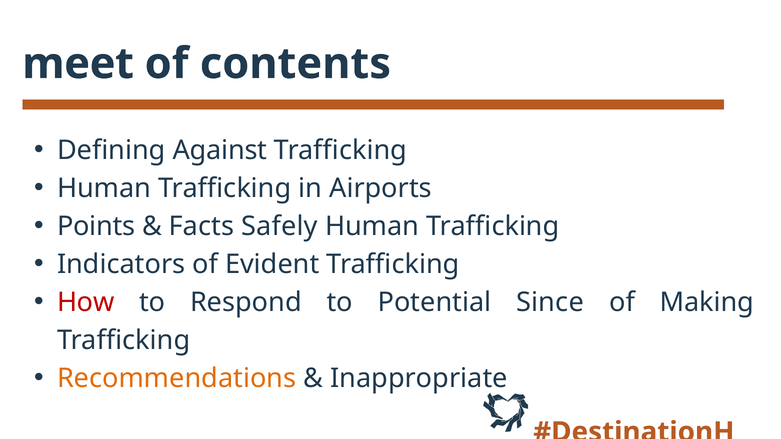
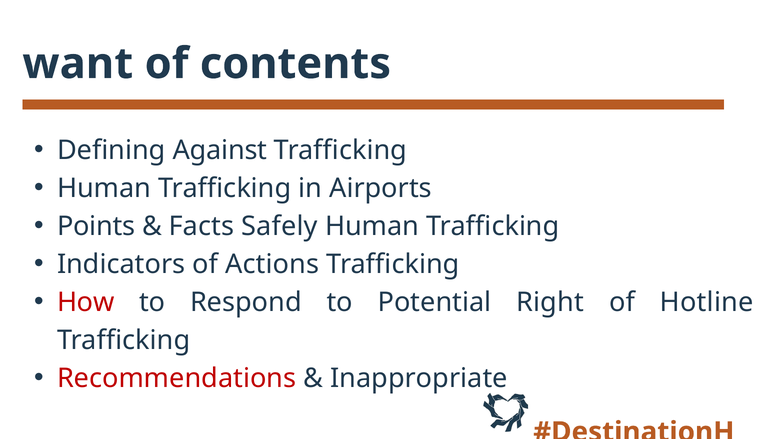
meet: meet -> want (78, 64)
Evident: Evident -> Actions (272, 265)
Since: Since -> Right (550, 302)
Making: Making -> Hotline (707, 302)
Recommendations colour: orange -> red (177, 378)
